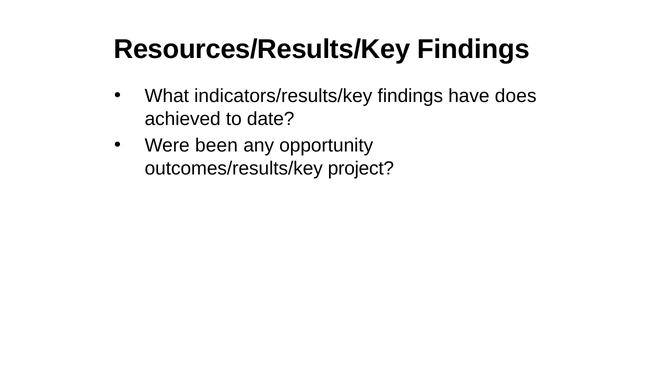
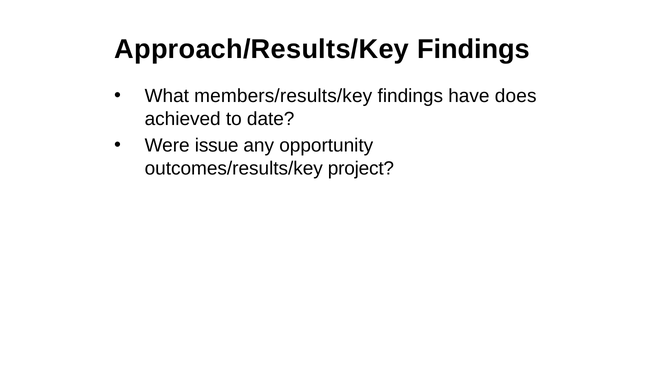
Resources/Results/Key: Resources/Results/Key -> Approach/Results/Key (262, 49)
indicators/results/key: indicators/results/key -> members/results/key (283, 96)
been: been -> issue (217, 145)
